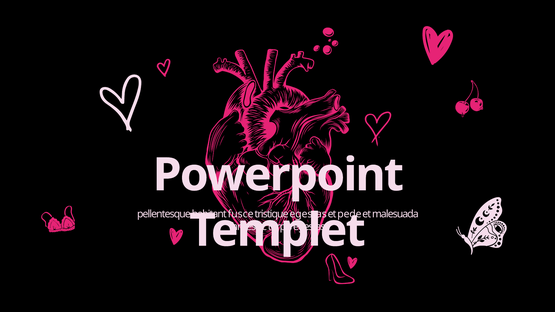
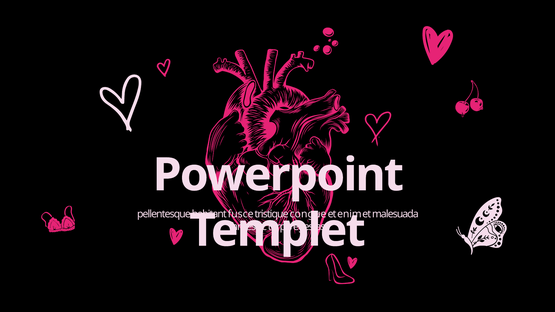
tristique egestas: egestas -> congue (308, 214)
pede: pede -> enim (349, 214)
